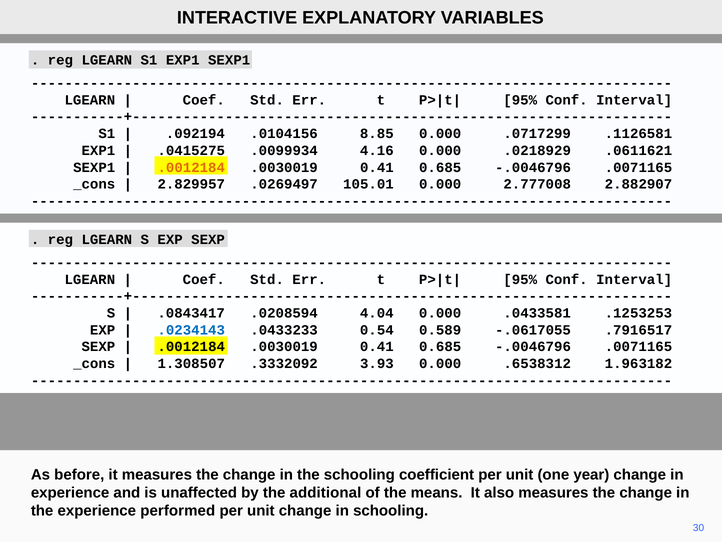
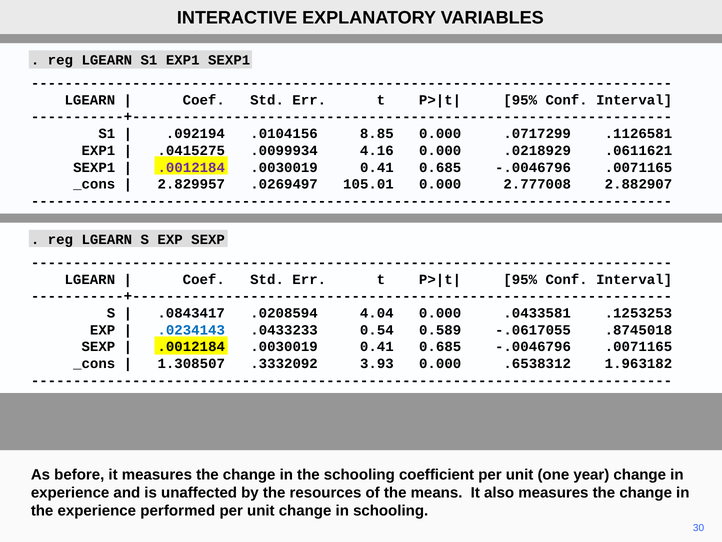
.0012184 colour: orange -> purple (191, 167)
.7916517: .7916517 -> .8745018 (638, 330)
additional: additional -> resources (326, 492)
